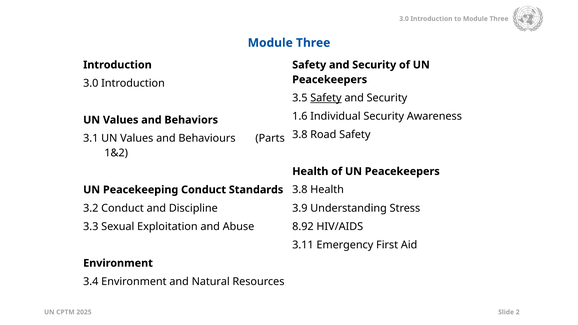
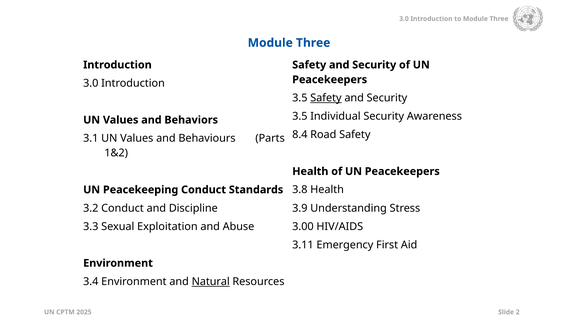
1.6: 1.6 -> 3.5 (300, 116)
3.8: 3.8 -> 8.4 (300, 135)
8.92: 8.92 -> 3.00 (303, 227)
Natural underline: none -> present (211, 282)
